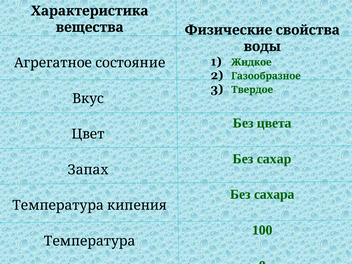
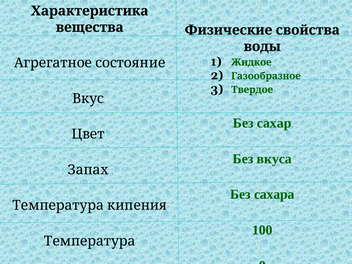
цвета: цвета -> сахар (274, 123)
сахар: сахар -> вкуса (274, 159)
